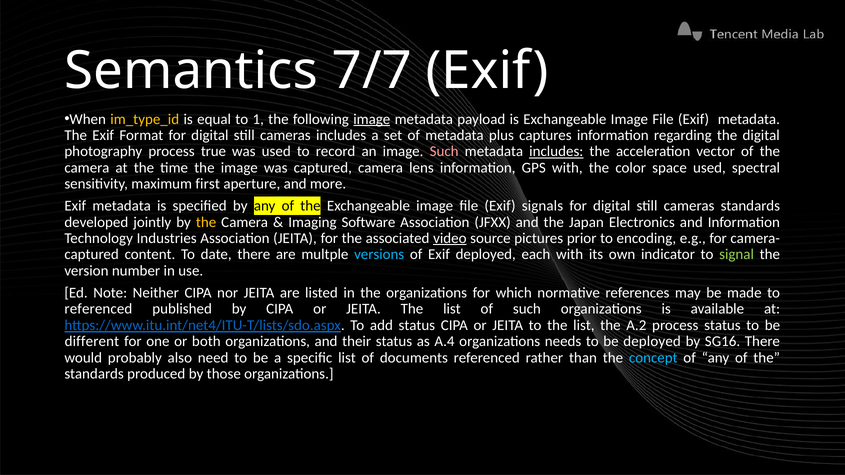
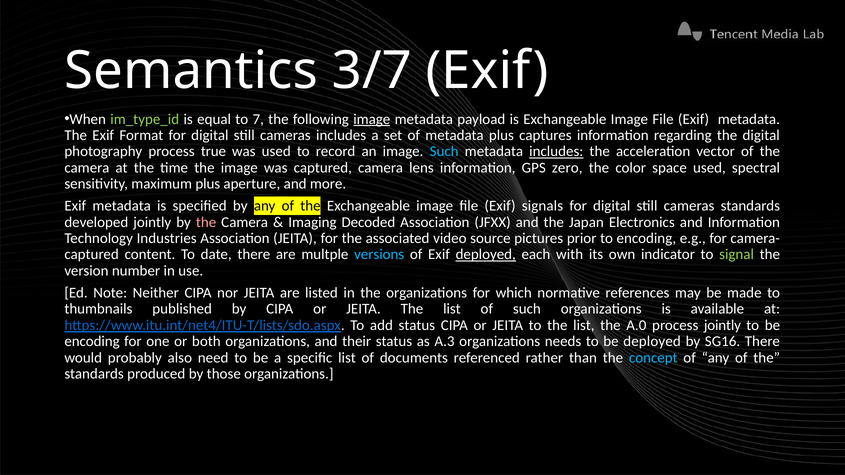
7/7: 7/7 -> 3/7 (372, 71)
im_type_id colour: yellow -> light green (145, 119)
1: 1 -> 7 (258, 119)
Such colour: pink -> light blue (444, 152)
GPS with: with -> zero (567, 168)
maximum first: first -> plus (208, 184)
the colour: yellow -> pink (206, 222)
Software: Software -> Decoded (368, 222)
video underline: present -> none (450, 238)
deployed underline: none -> present (486, 255)
referenced: referenced -> thumbnails (98, 309)
A.2: A.2 -> A.0 (636, 325)
process status: status -> jointly (722, 325)
different: different -> encoding (92, 342)
A.4: A.4 -> A.3 (445, 342)
